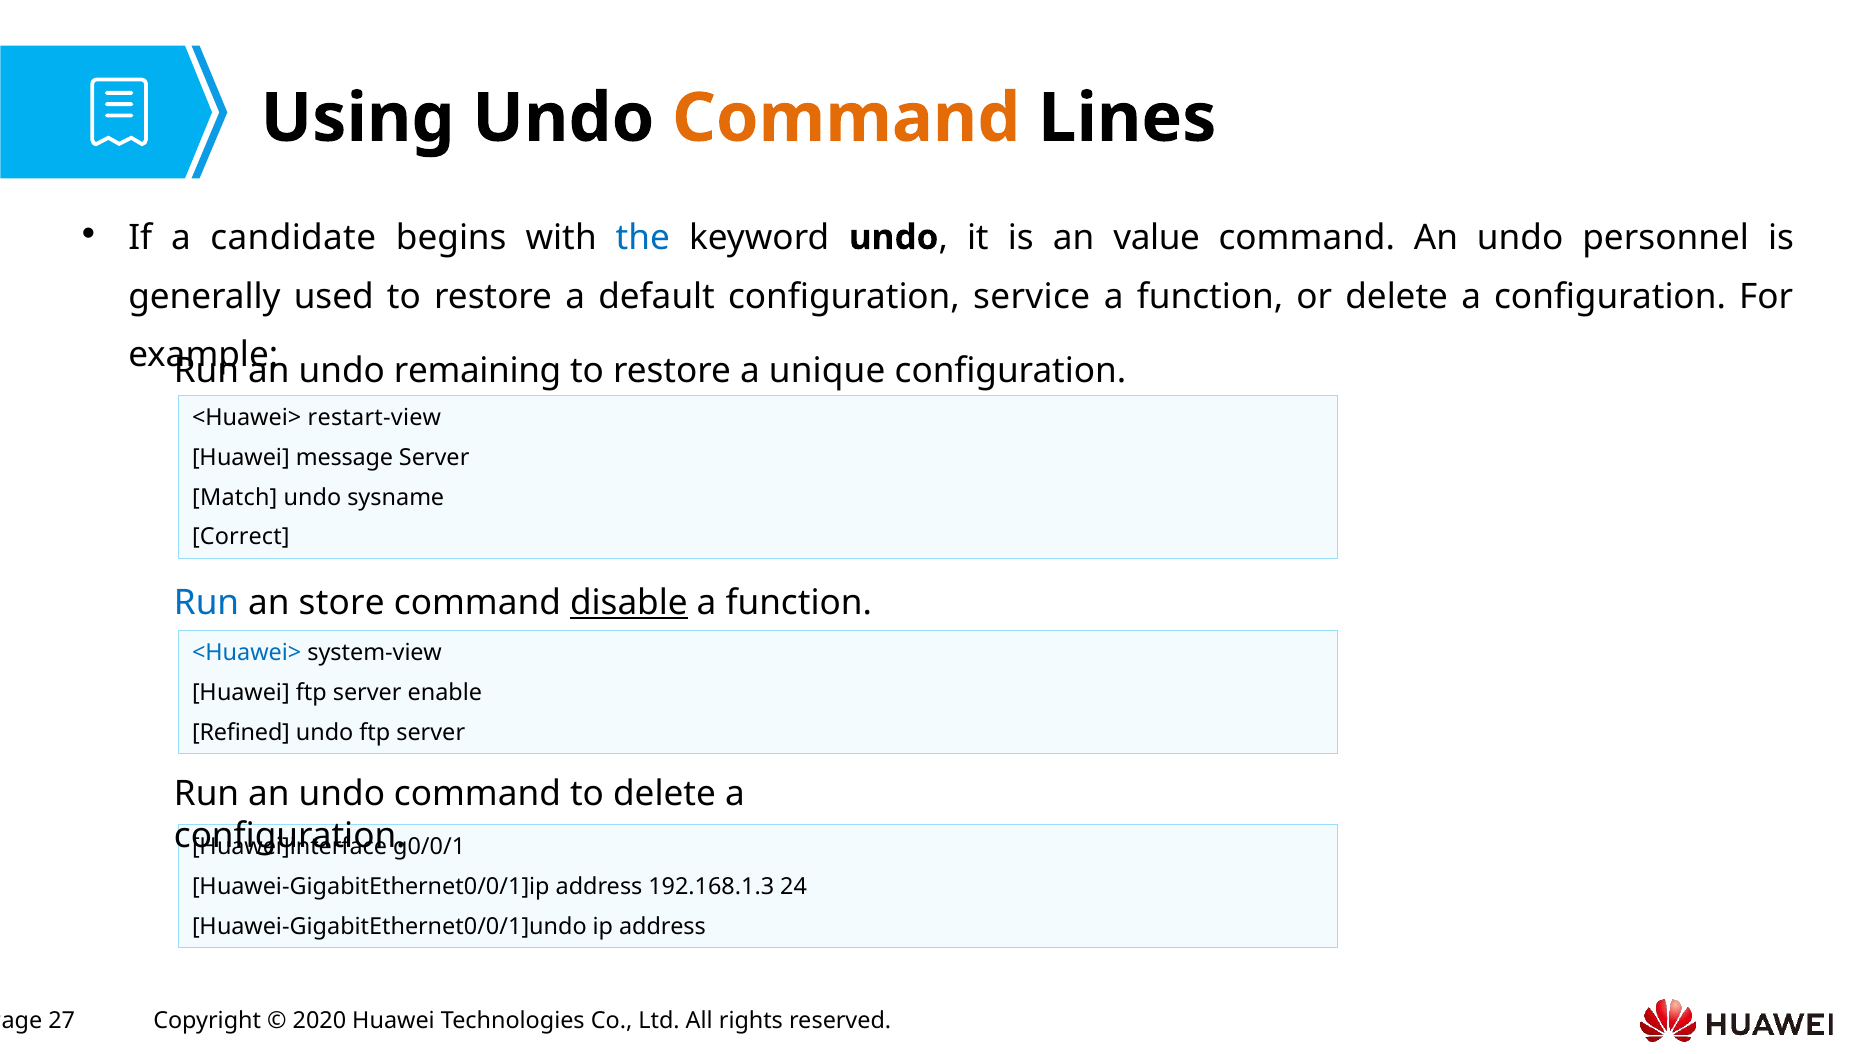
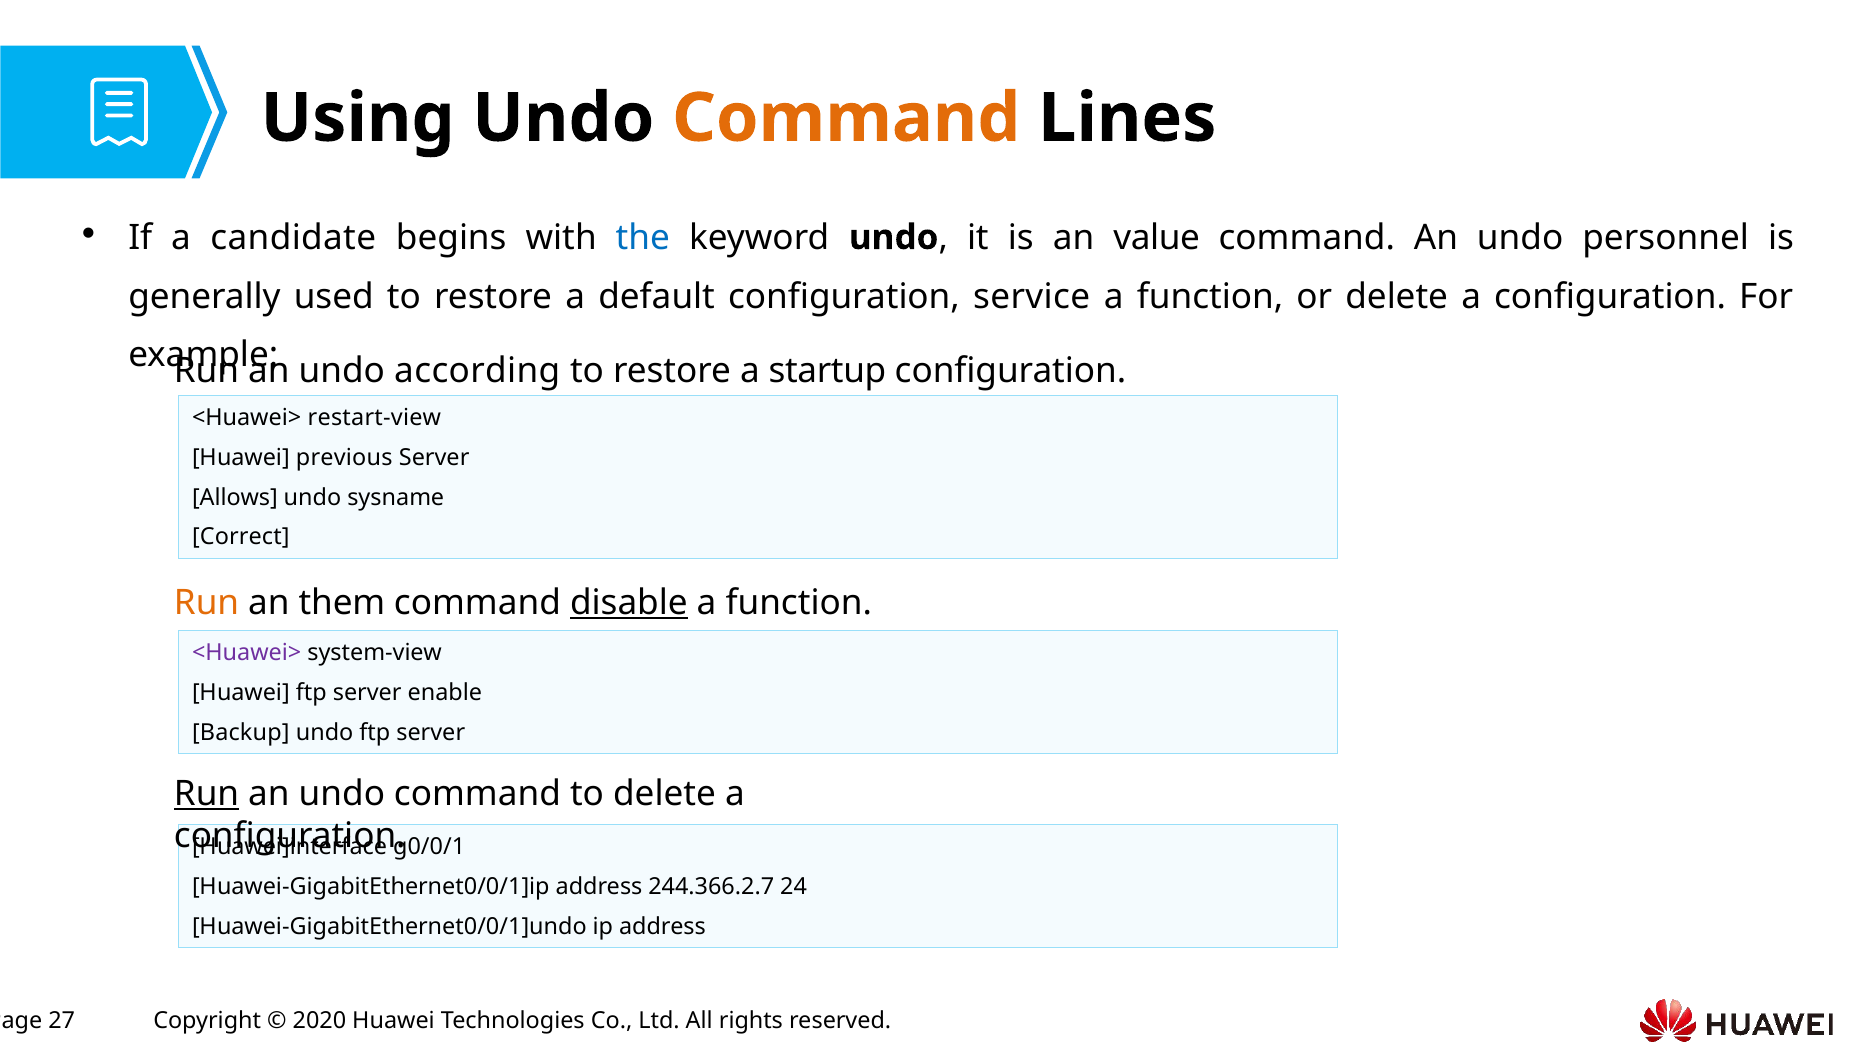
remaining: remaining -> according (477, 371)
unique: unique -> startup (827, 371)
message: message -> previous (344, 458)
Match: Match -> Allows (235, 497)
Run colour: blue -> orange (207, 603)
store: store -> them (342, 603)
<Huawei> colour: blue -> purple (247, 653)
Refined: Refined -> Backup (241, 732)
Run underline: none -> present (207, 794)
192.168.1.3: 192.168.1.3 -> 244.366.2.7 (711, 887)
